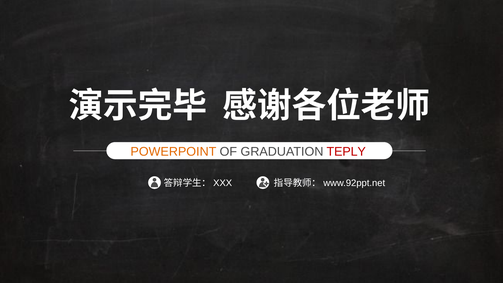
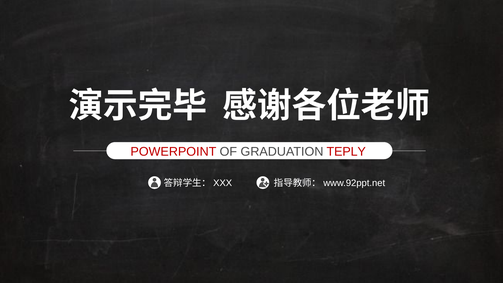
POWERPOINT colour: orange -> red (173, 152)
